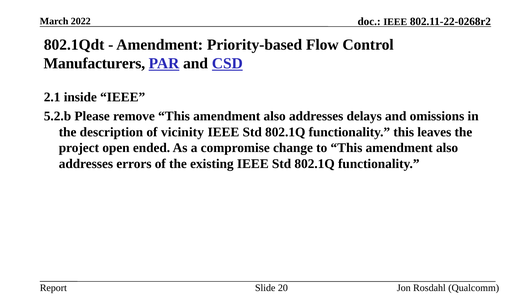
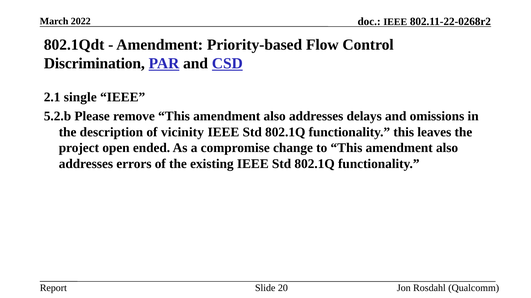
Manufacturers: Manufacturers -> Discrimination (94, 63)
inside: inside -> single (80, 97)
